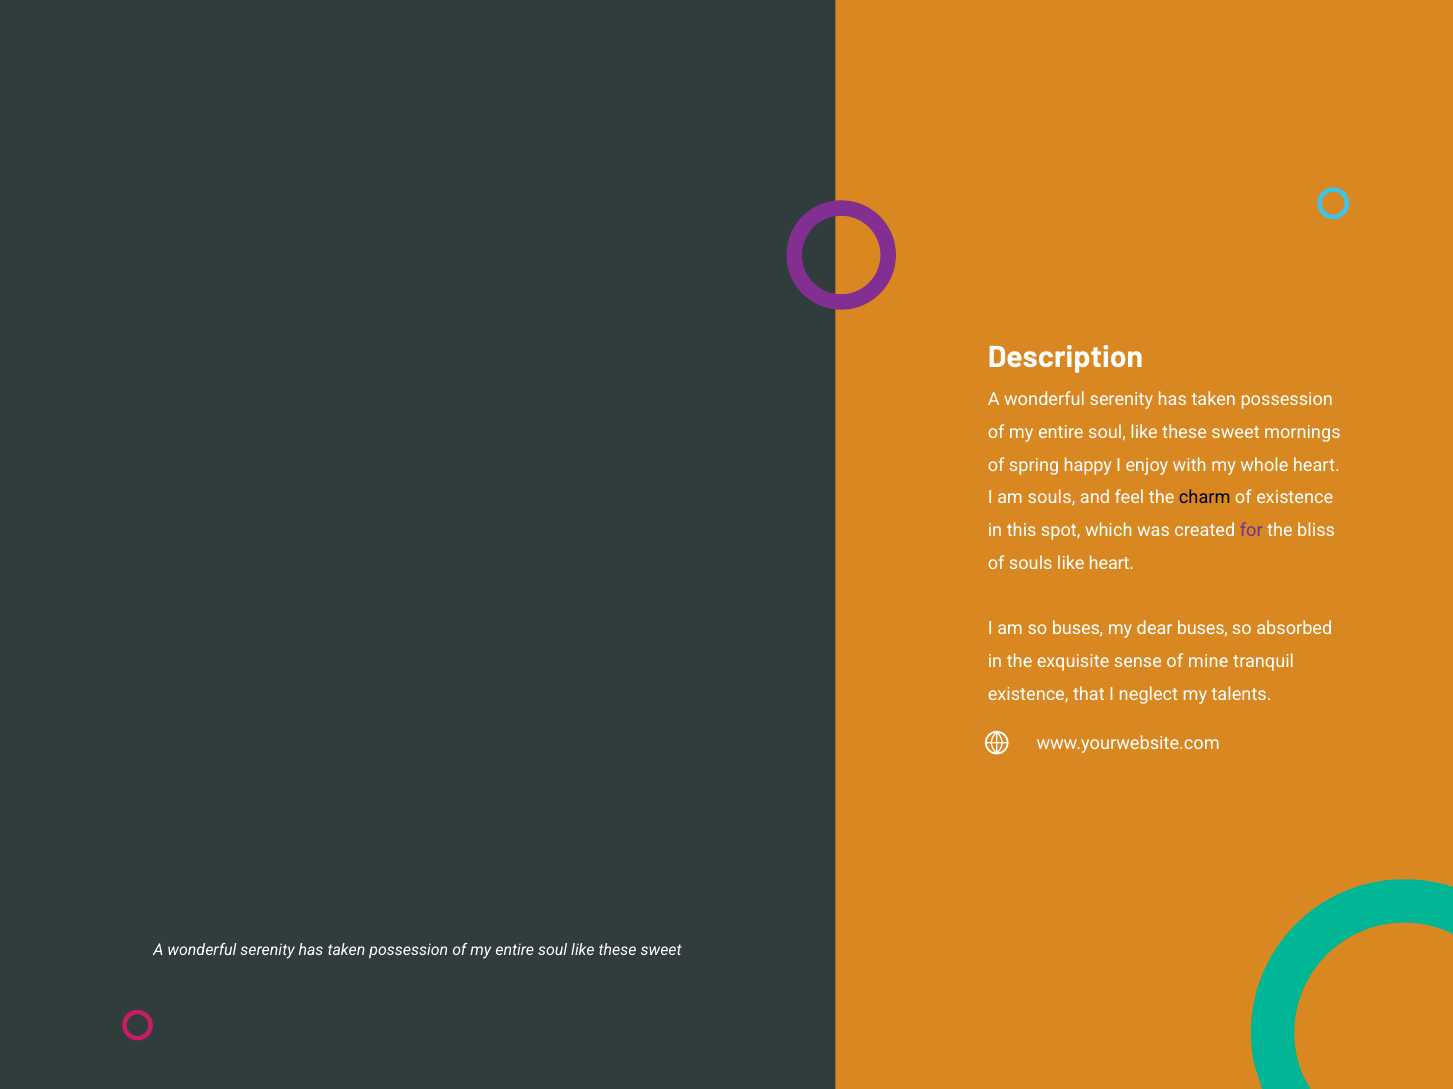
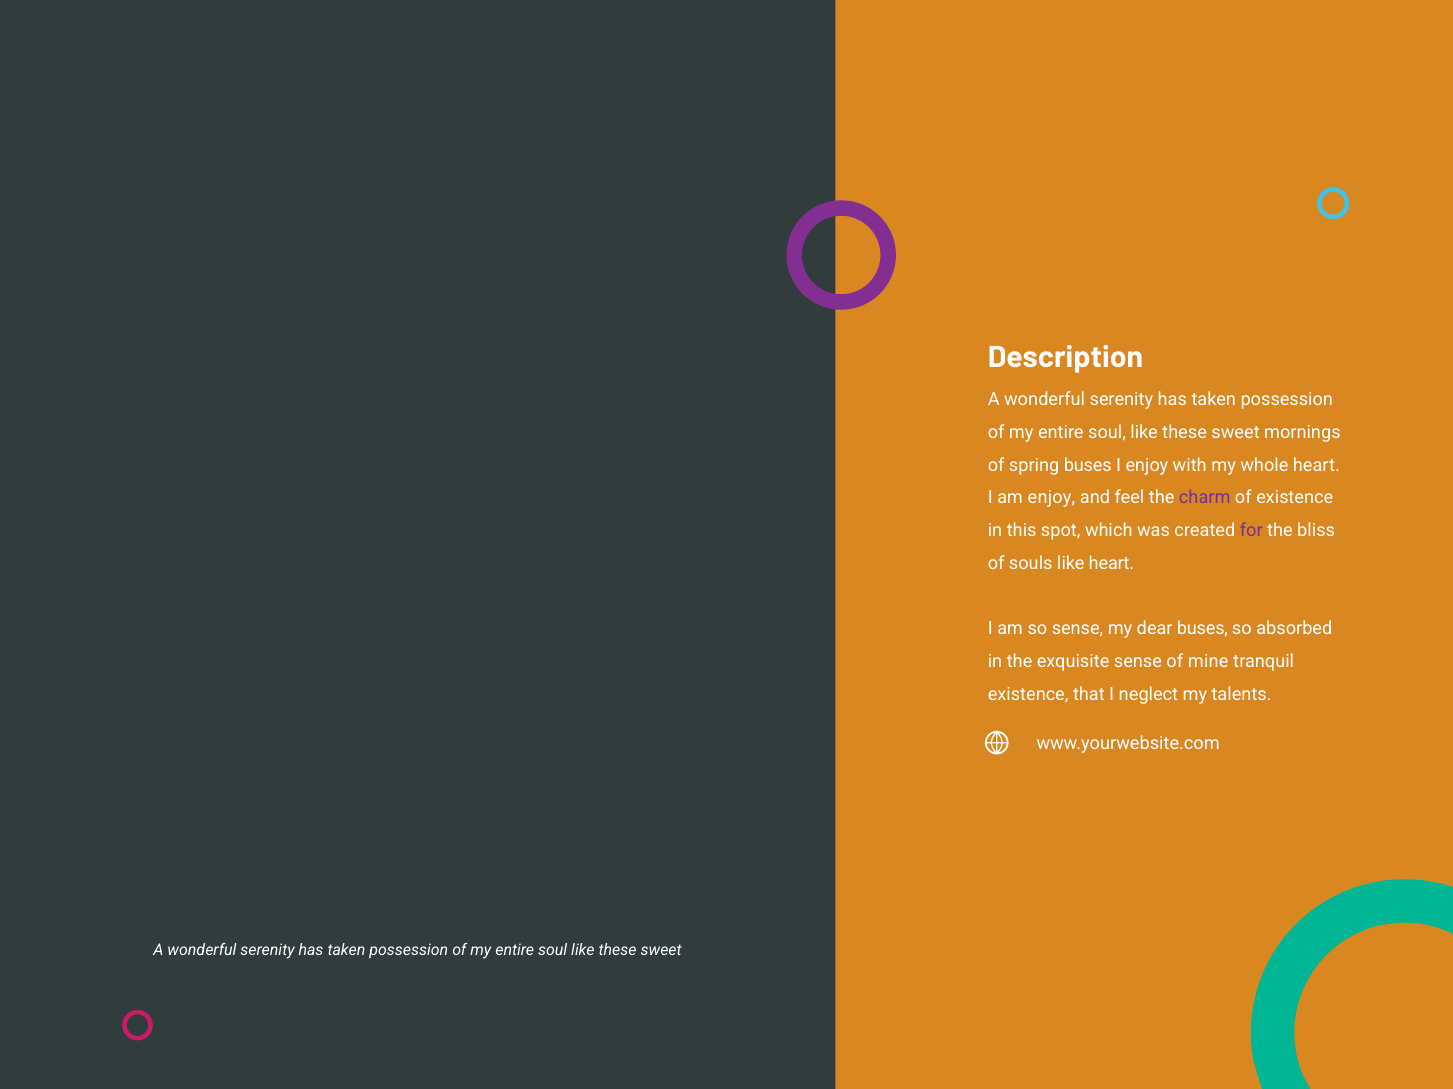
spring happy: happy -> buses (1088, 465)
am souls: souls -> enjoy (1051, 498)
charm colour: black -> purple (1205, 498)
so buses: buses -> sense (1078, 629)
